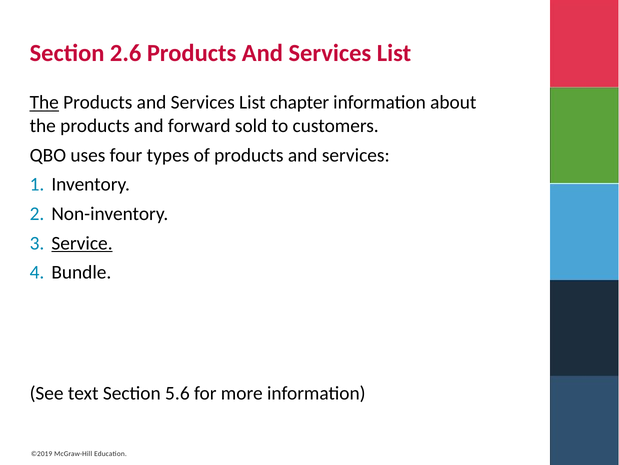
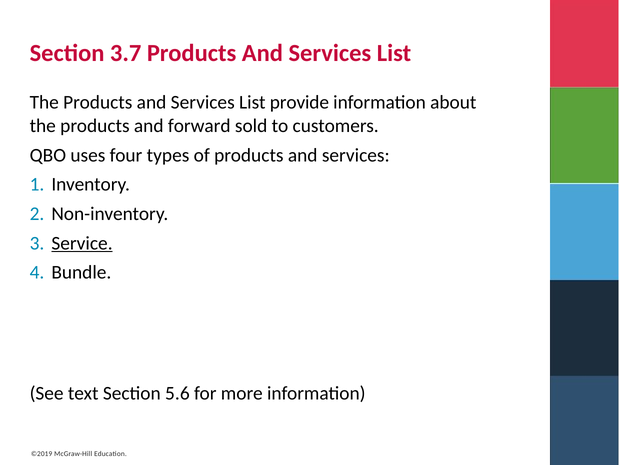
2.6: 2.6 -> 3.7 (126, 53)
The underline: present -> none (44, 102)
chapter: chapter -> provide (299, 102)
